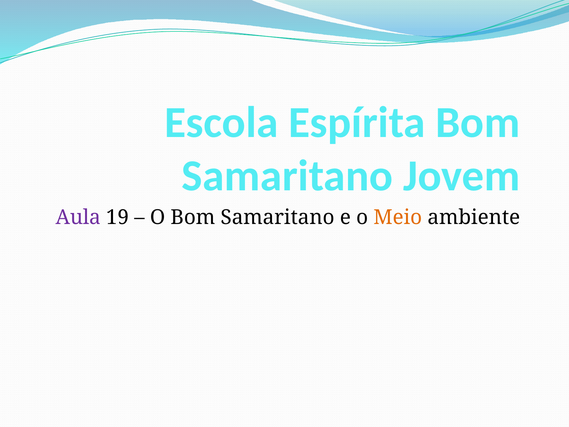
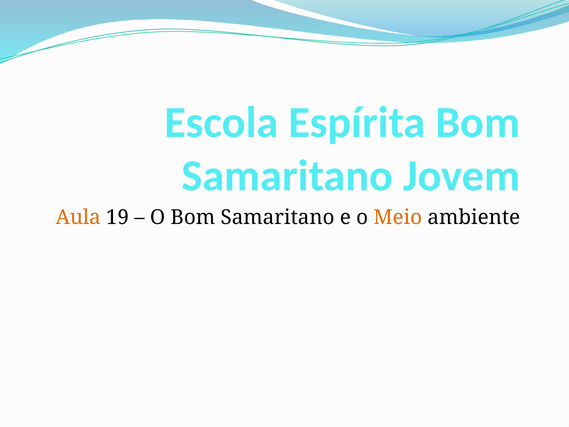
Aula colour: purple -> orange (78, 217)
